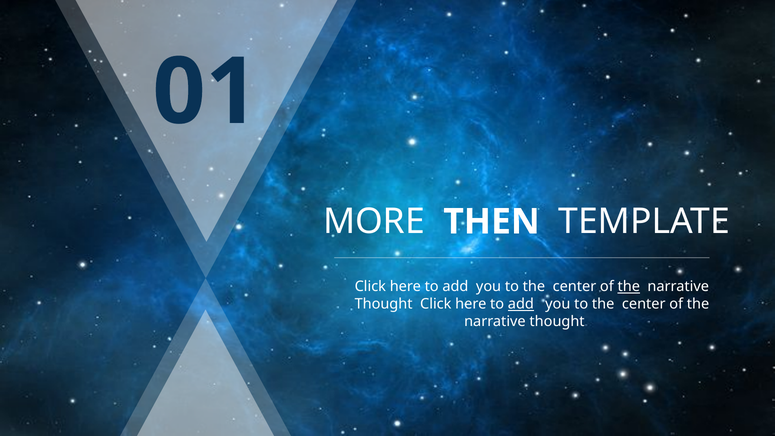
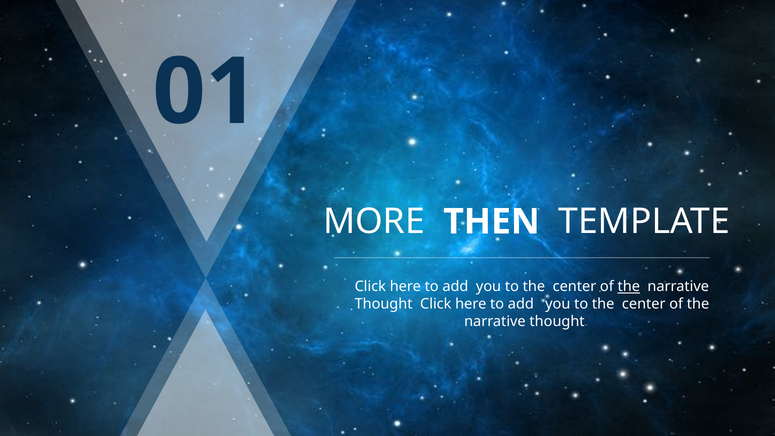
add underline: present -> none (521, 304)
